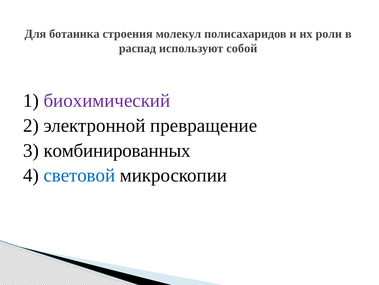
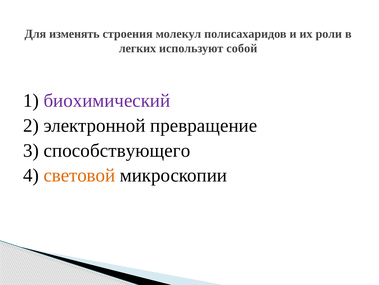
ботаника: ботаника -> изменять (74, 34)
распад: распад -> легких (138, 48)
комбинированных: комбинированных -> способствующего (117, 150)
световой colour: blue -> orange (79, 175)
